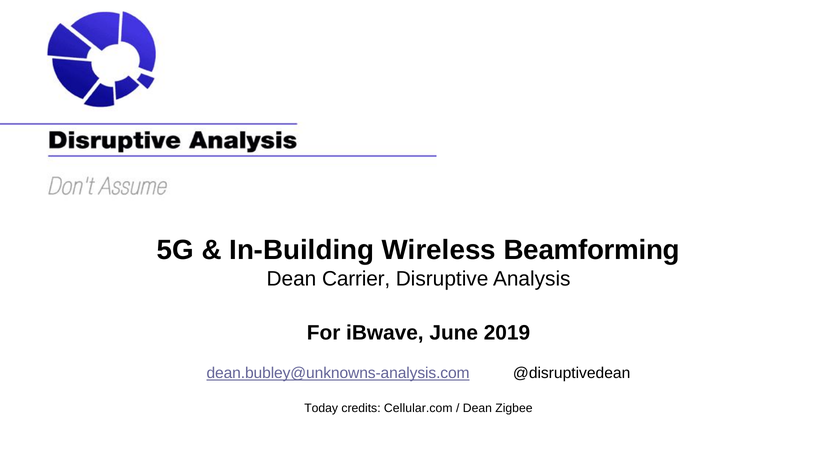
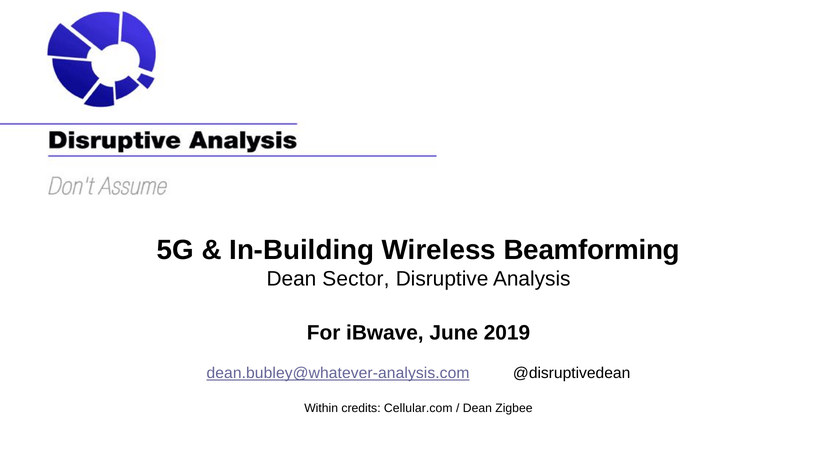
Carrier: Carrier -> Sector (356, 278)
dean.bubley@unknowns-analysis.com: dean.bubley@unknowns-analysis.com -> dean.bubley@whatever-analysis.com (338, 373)
Today: Today -> Within (321, 408)
